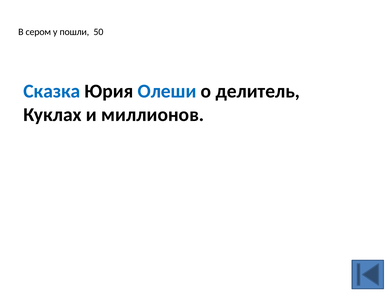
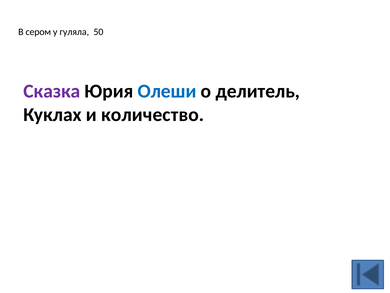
пошли: пошли -> гуляла (74, 32)
Сказка colour: blue -> purple (52, 91)
миллионов: миллионов -> количество (153, 115)
